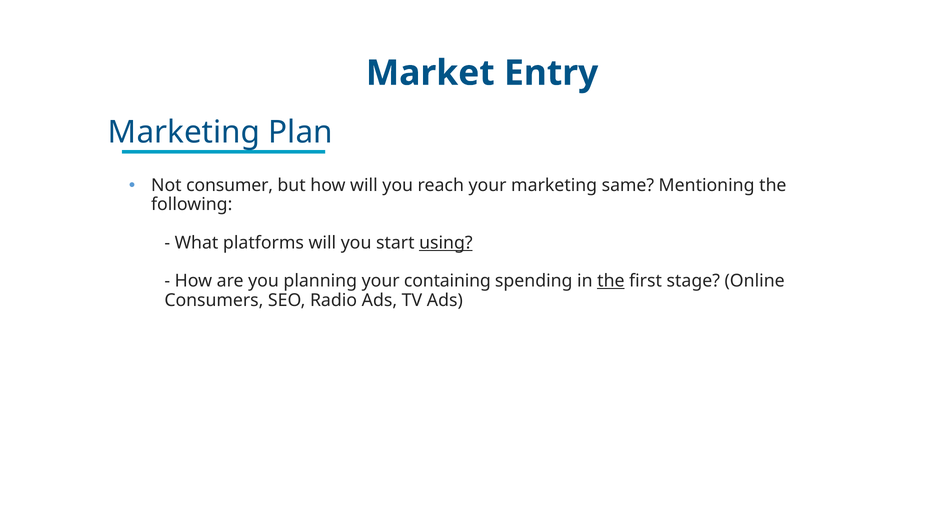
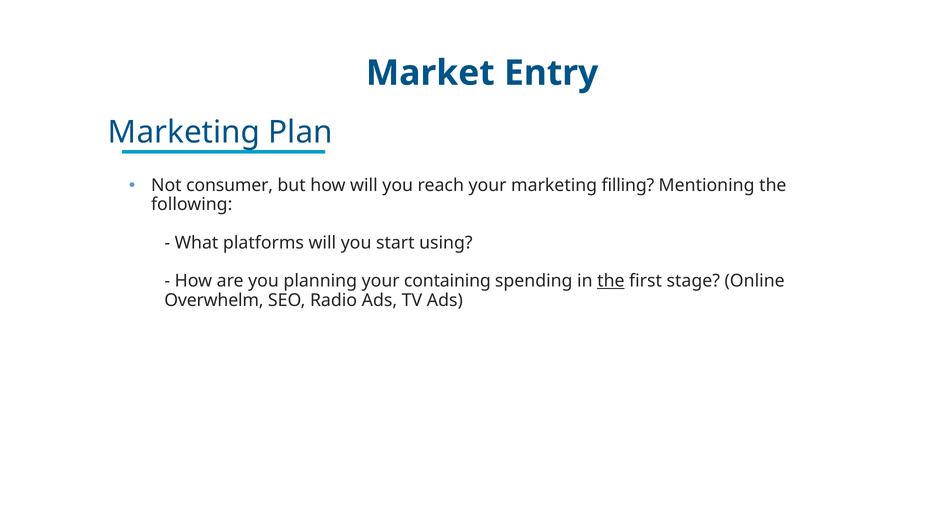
same: same -> filling (628, 185)
using underline: present -> none (446, 243)
Consumers: Consumers -> Overwhelm (214, 300)
